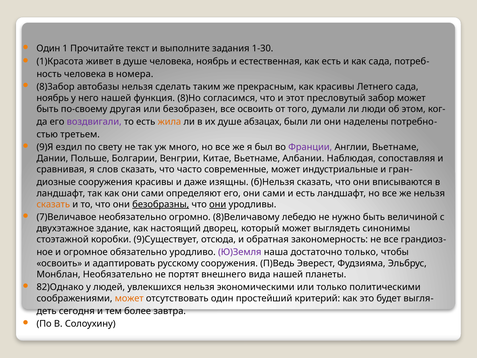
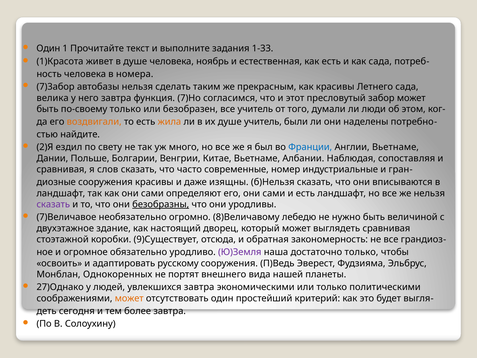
1-30: 1-30 -> 1-33 (263, 49)
8)3абор: 8)3абор -> 7)3абор (56, 87)
ноябрь: ноябрь -> велика (53, 98)
него нашей: нашей -> завтра (116, 98)
8)Но: 8)Но -> 7)Но (189, 98)
по-своему другая: другая -> только (125, 109)
все освоить: освоить -> учитель (255, 109)
воздвигали colour: purple -> orange (94, 122)
душе абзацах: абзацах -> учитель (263, 122)
третьем: третьем -> найдите (80, 134)
9)Я: 9)Я -> 2)Я (45, 147)
Франции colour: purple -> blue (310, 147)
современные может: может -> номер (286, 169)
сказать colour: orange -> purple (53, 204)
они underline: present -> none (218, 204)
выглядеть синонимы: синонимы -> сравнивая (386, 228)
Монблан Необязательно: Необязательно -> Однокоренных (118, 274)
82)Однако: 82)Однако -> 27)Однако (60, 287)
увлекшихся нельзя: нельзя -> завтра (199, 287)
